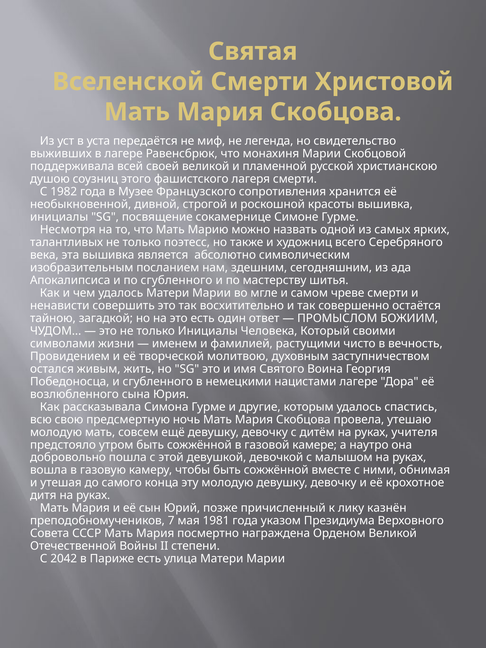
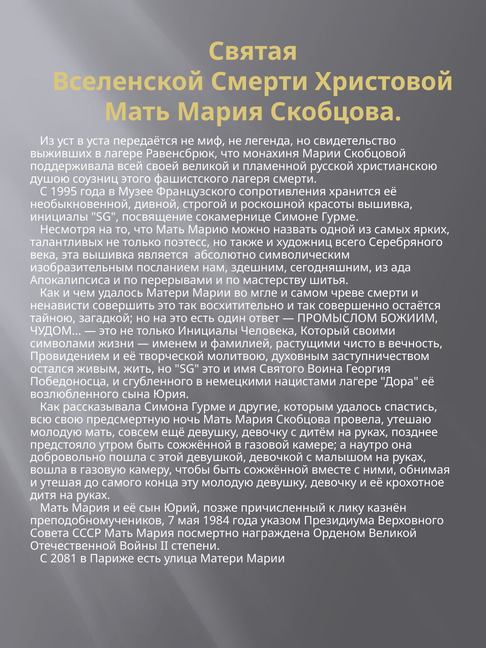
1982: 1982 -> 1995 (64, 192)
по сгубленного: сгубленного -> перерывами (177, 280)
учителя: учителя -> позднее (415, 432)
1981: 1981 -> 1984 (216, 521)
2042: 2042 -> 2081 (64, 559)
